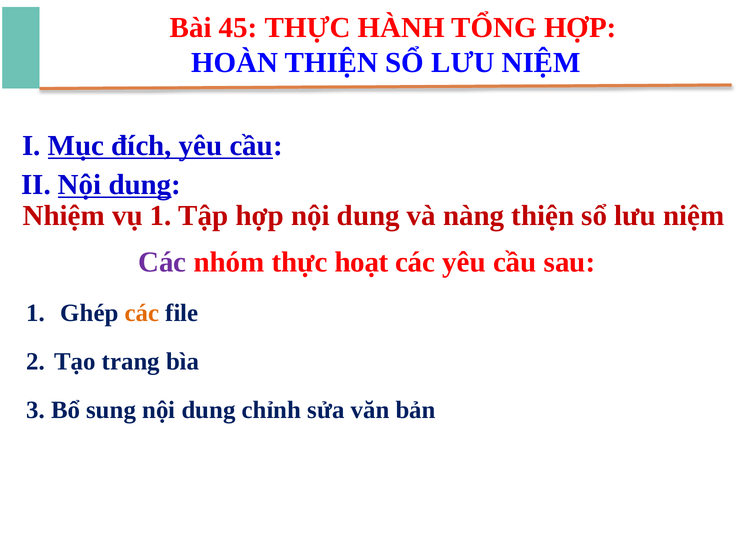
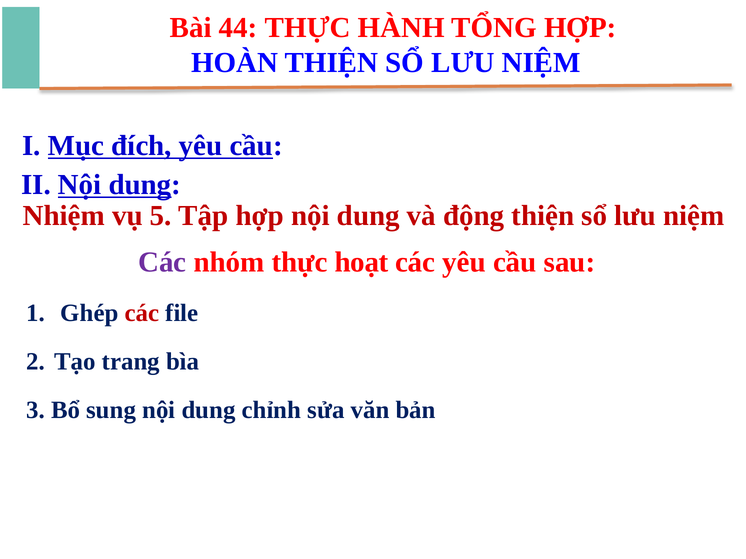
45: 45 -> 44 (238, 28)
vụ 1: 1 -> 5 (161, 216)
nàng: nàng -> động (474, 216)
các colour: orange -> red (142, 313)
